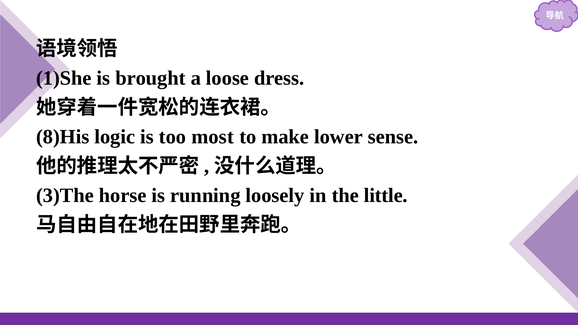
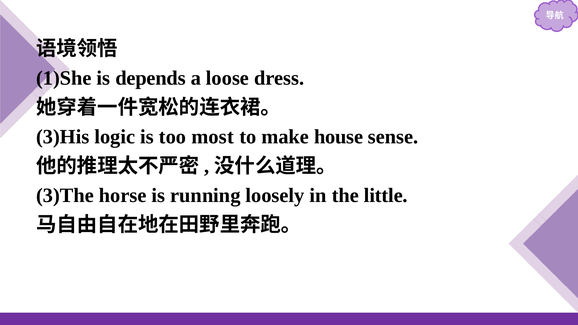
brought: brought -> depends (151, 78)
8)His: 8)His -> 3)His (63, 137)
lower: lower -> house (339, 137)
